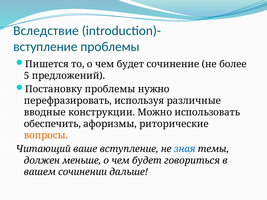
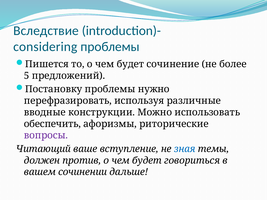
вступление: вступление -> considering (45, 47)
вопросы colour: orange -> purple (46, 136)
меньше: меньше -> против (82, 161)
